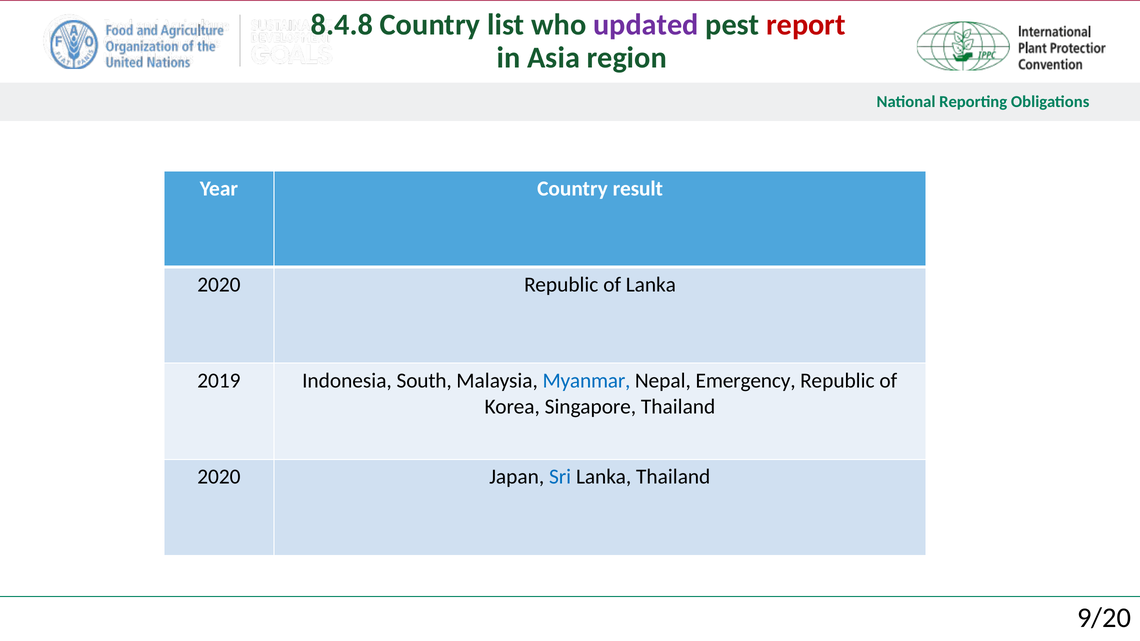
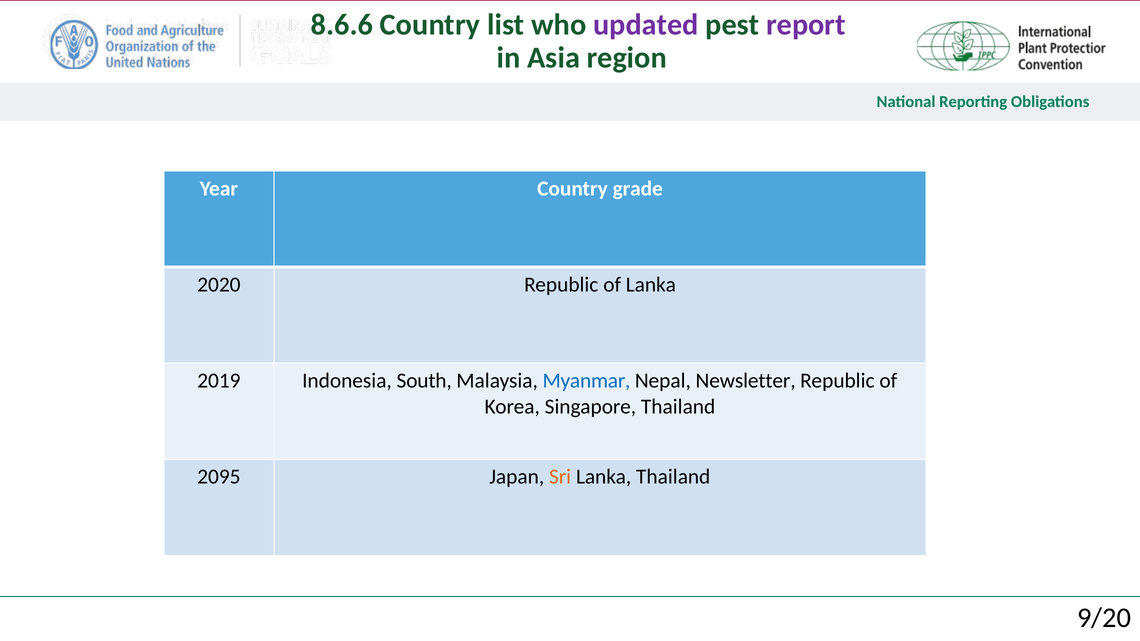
8.4.8: 8.4.8 -> 8.6.6 (342, 25)
report colour: red -> purple (806, 25)
result: result -> grade (638, 189)
Emergency: Emergency -> Newsletter (746, 381)
2020: 2020 -> 2095 (219, 477)
Sri colour: blue -> orange (560, 477)
